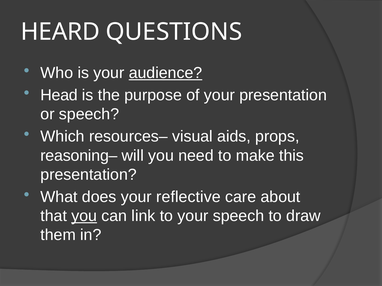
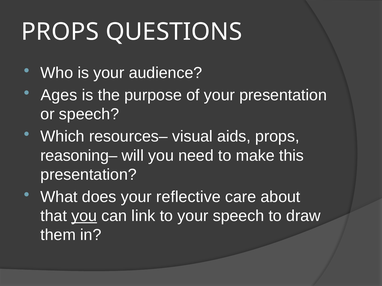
HEARD: HEARD -> PROPS (60, 32)
audience underline: present -> none (166, 73)
Head: Head -> Ages (59, 95)
